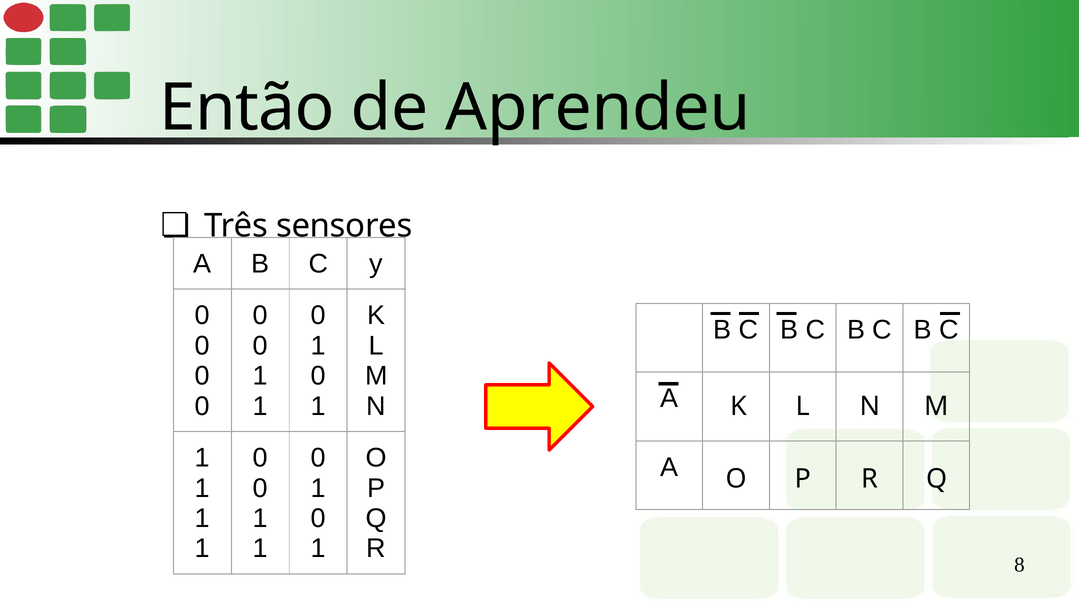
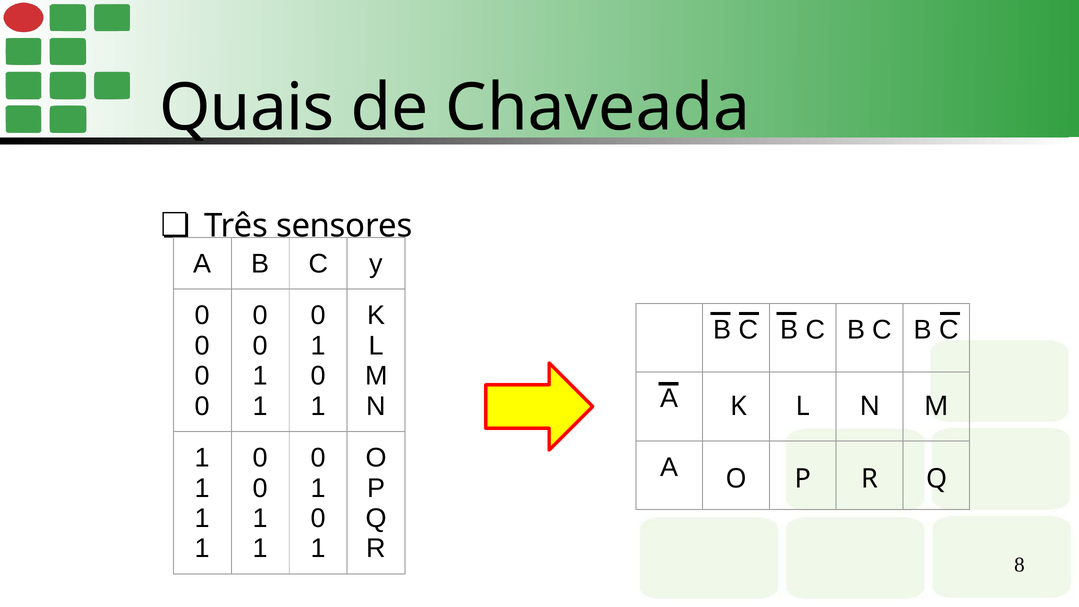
Então: Então -> Quais (247, 108)
Aprendeu: Aprendeu -> Chaveada (598, 108)
